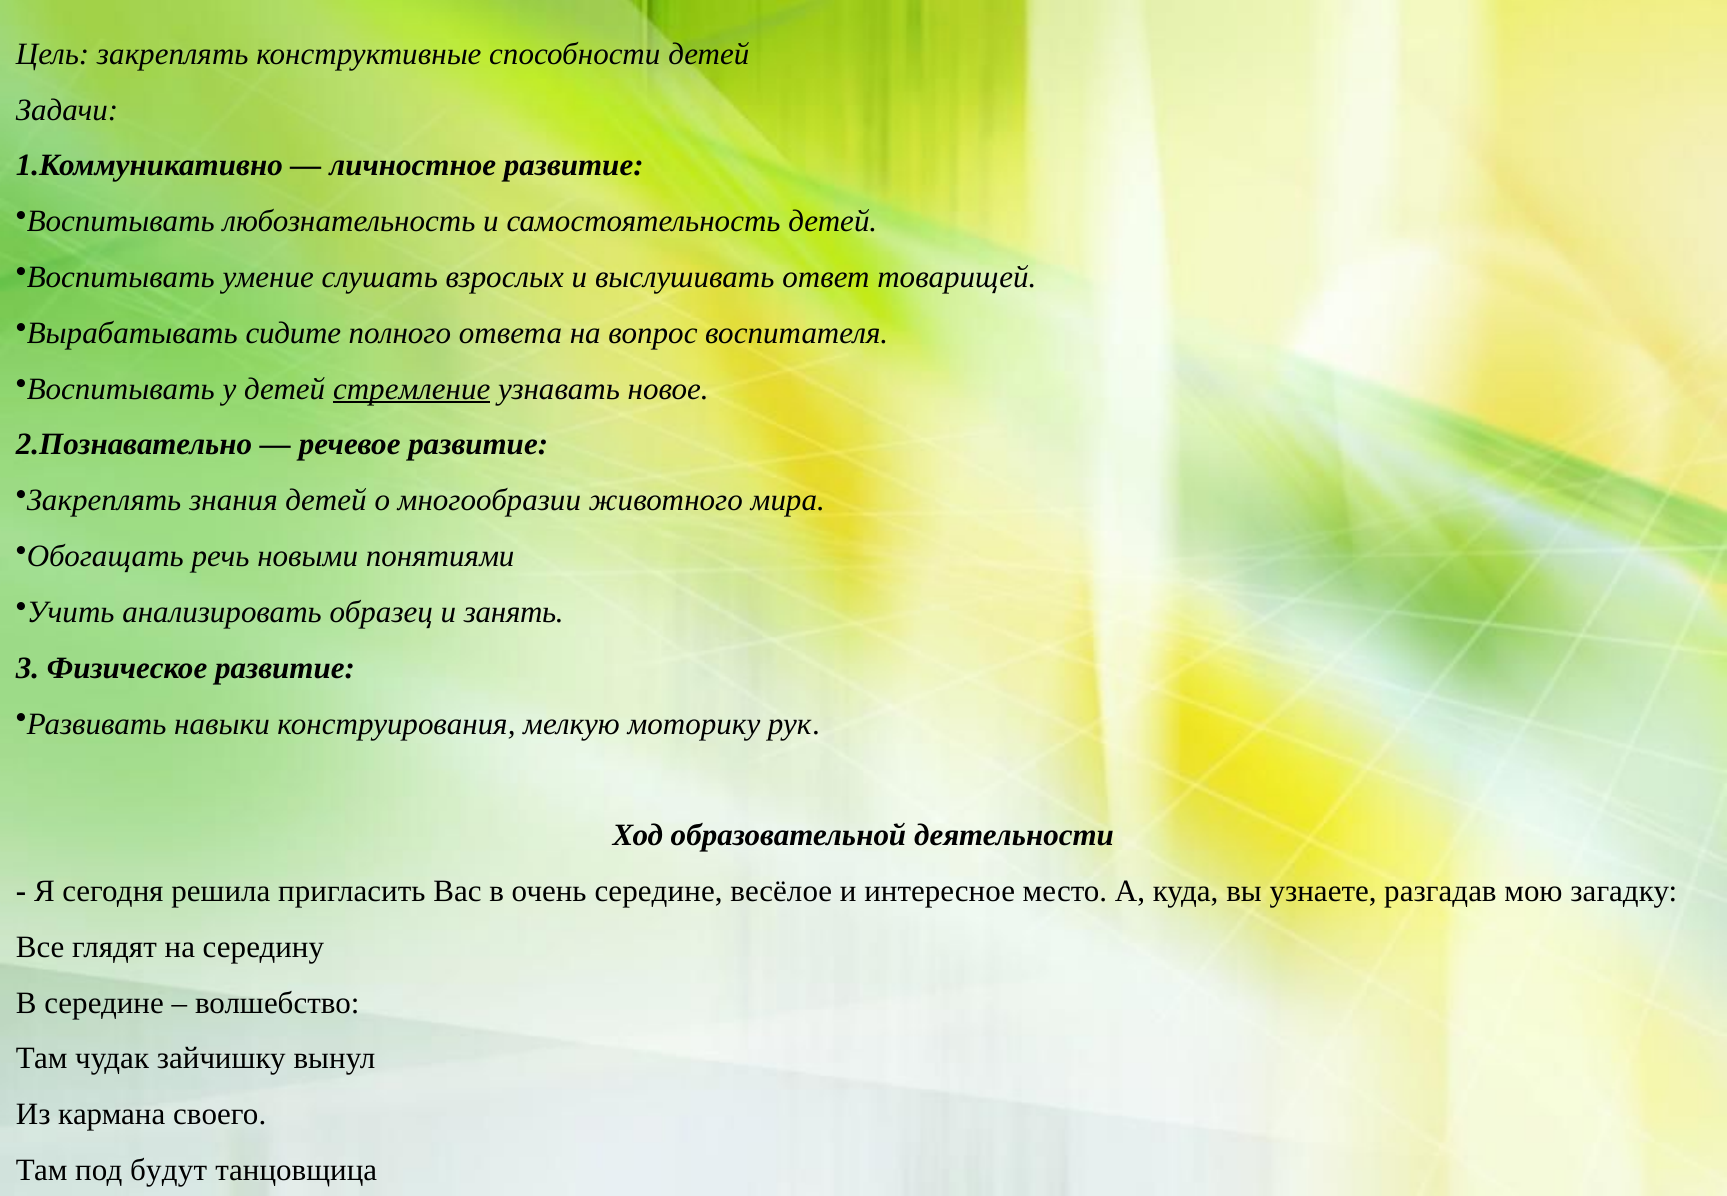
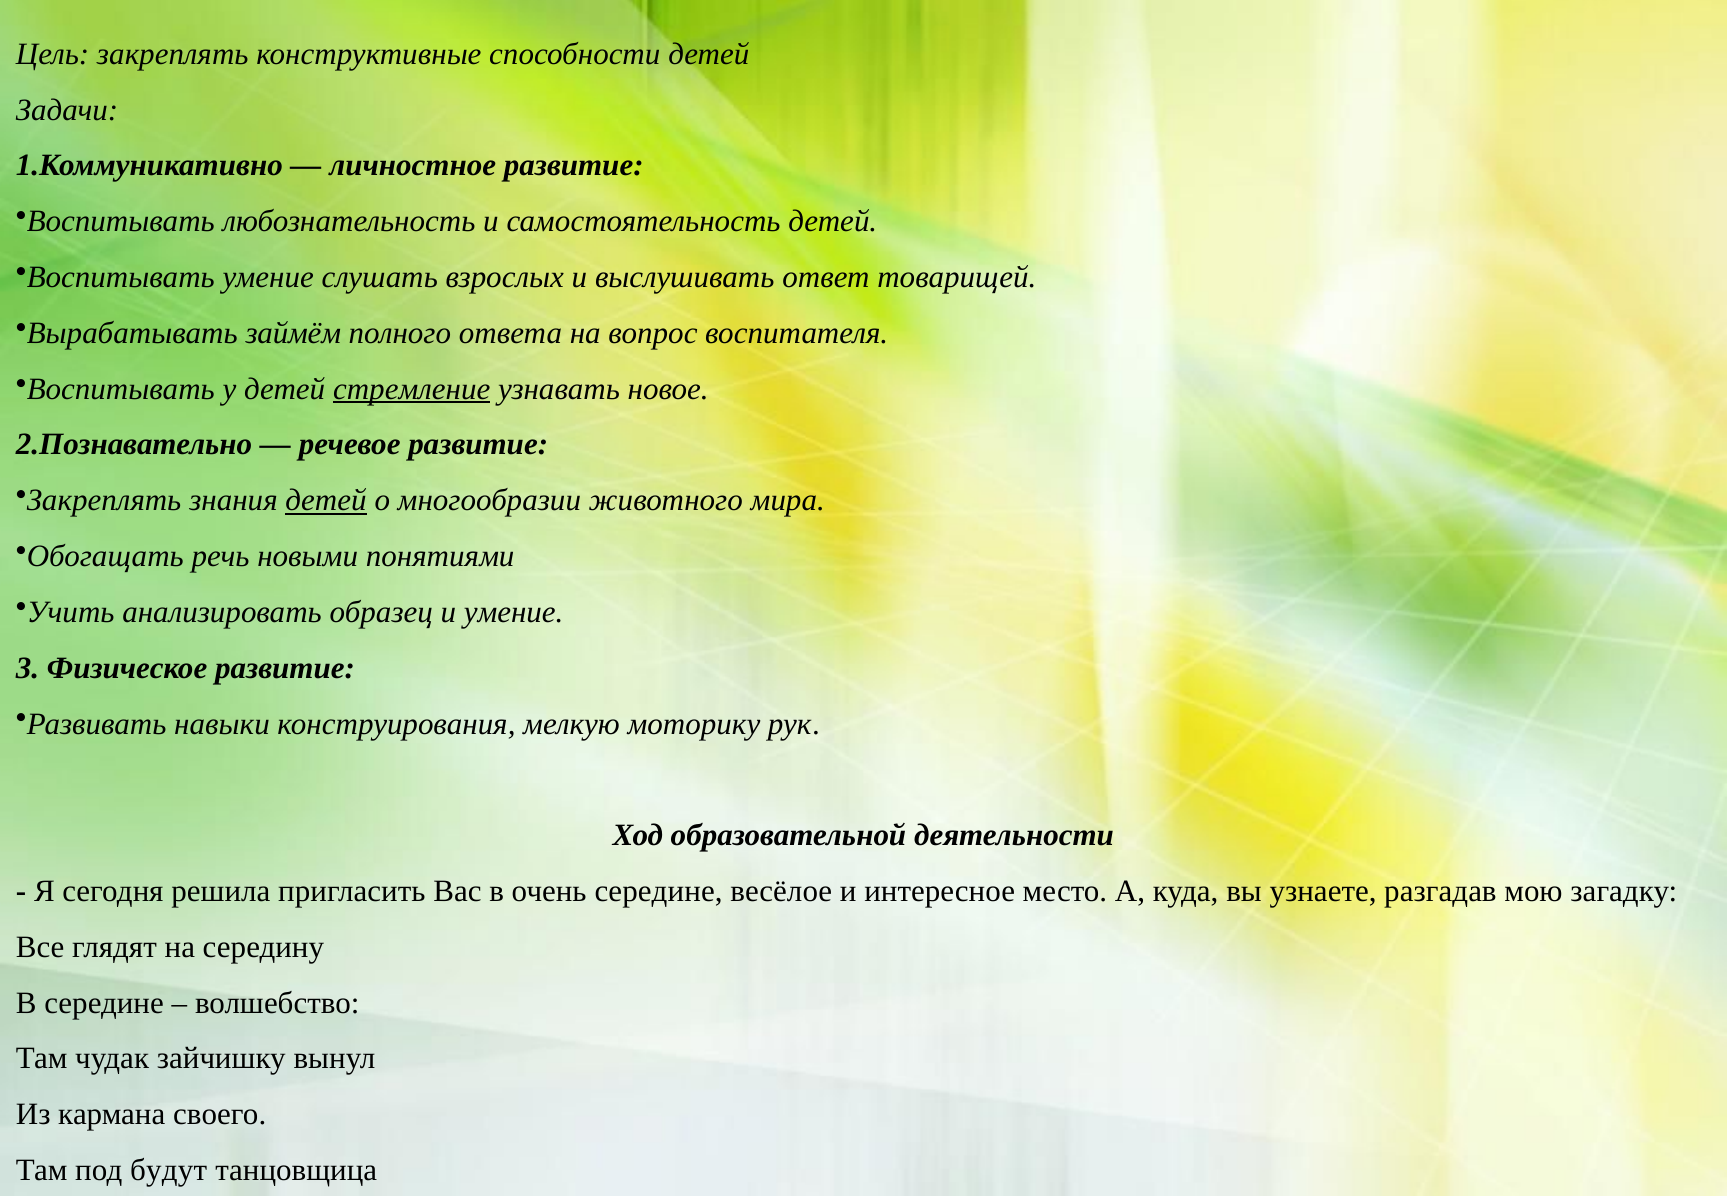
сидите: сидите -> займём (293, 333)
детей underline: none -> present (326, 500)
и занять: занять -> умение (514, 612)
